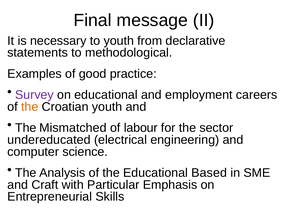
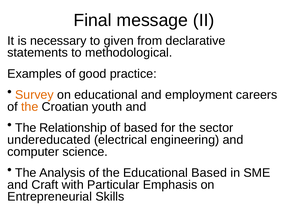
to youth: youth -> given (119, 41)
Survey colour: purple -> orange (34, 95)
Mismatched: Mismatched -> Relationship (73, 128)
of labour: labour -> based (141, 128)
